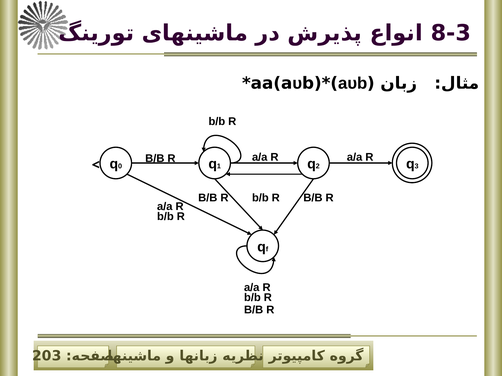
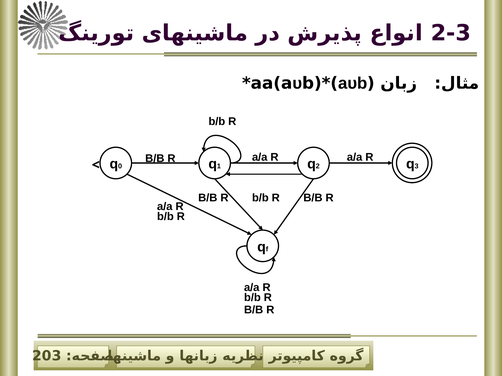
8-3: 8-3 -> 2-3 (451, 33)
